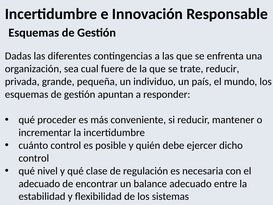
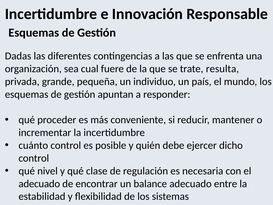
trate reducir: reducir -> resulta (222, 69)
